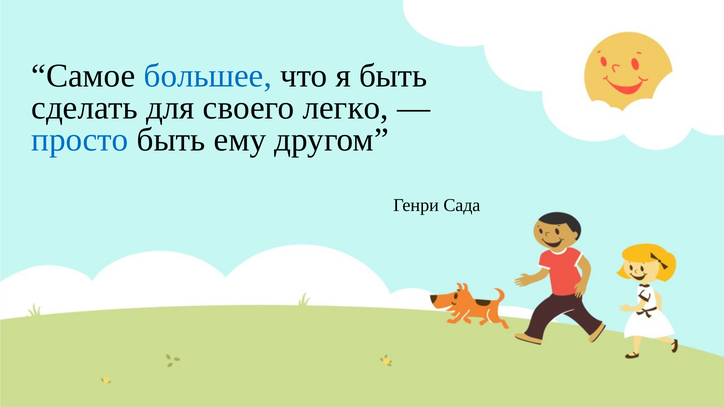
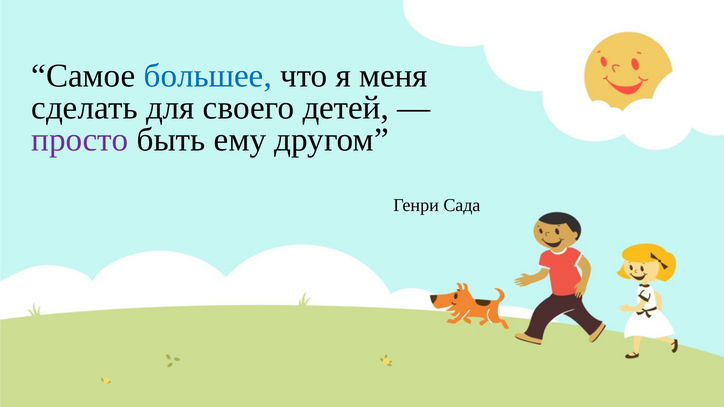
я быть: быть -> меня (393, 76)
легко: легко -> детей (346, 108)
просто colour: blue -> purple (80, 140)
